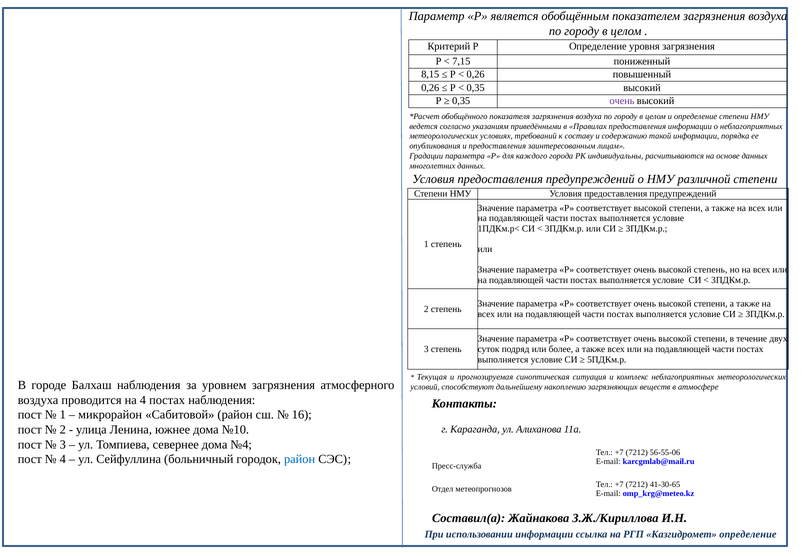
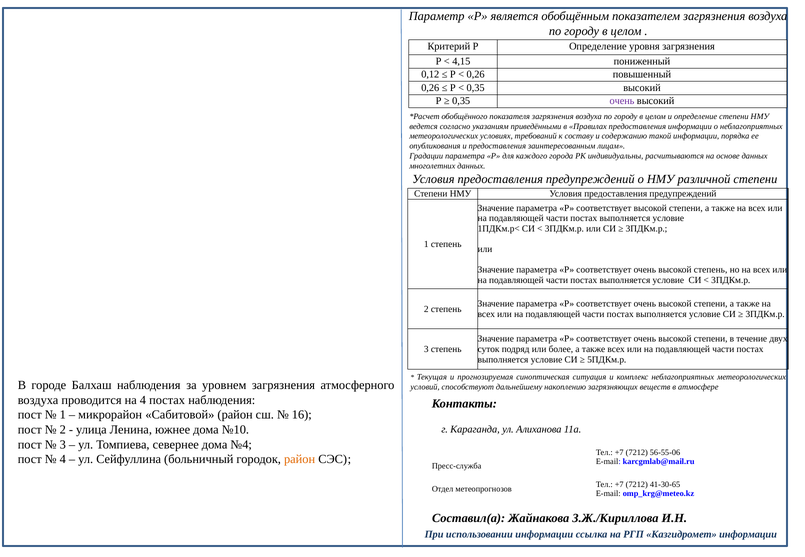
7,15: 7,15 -> 4,15 (461, 61)
8,15: 8,15 -> 0,12 (430, 75)
район colour: blue -> orange (300, 460)
Казгидромет определение: определение -> информации (748, 534)
